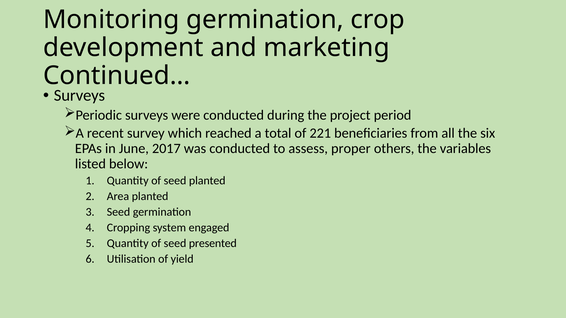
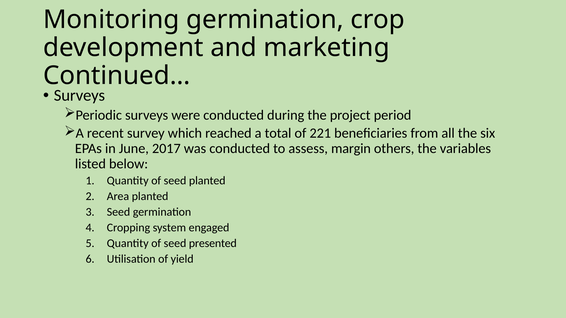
proper: proper -> margin (351, 149)
